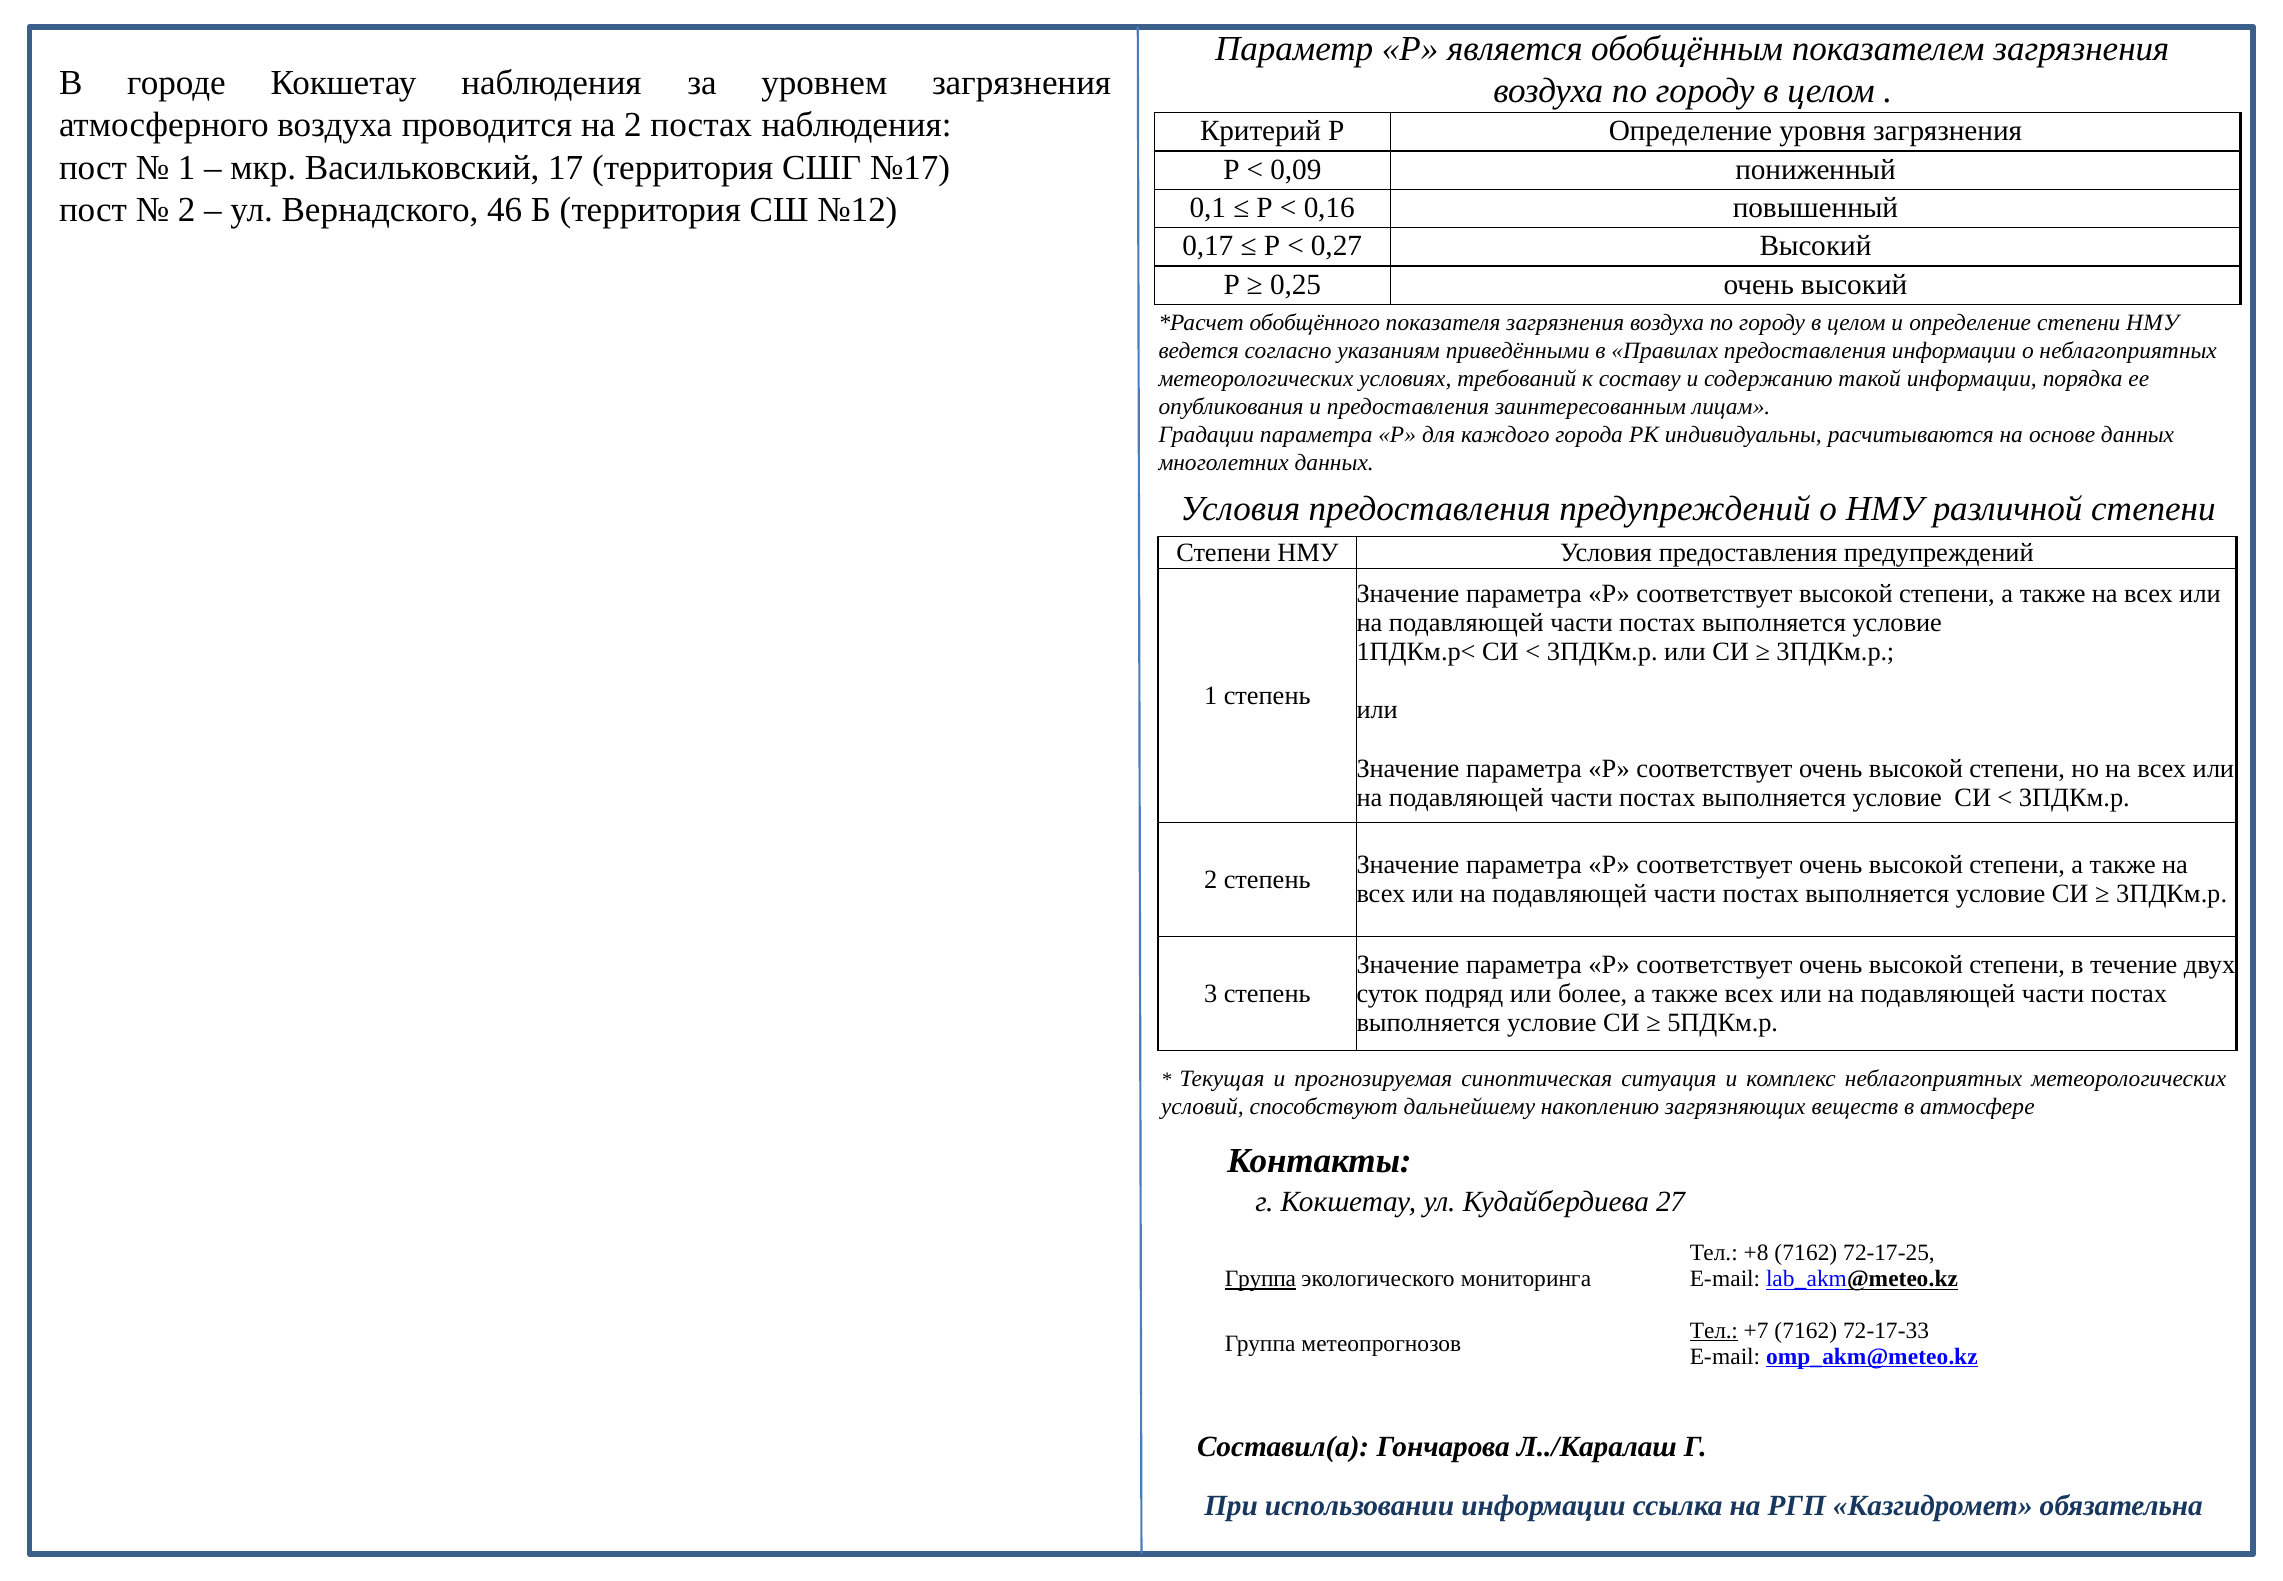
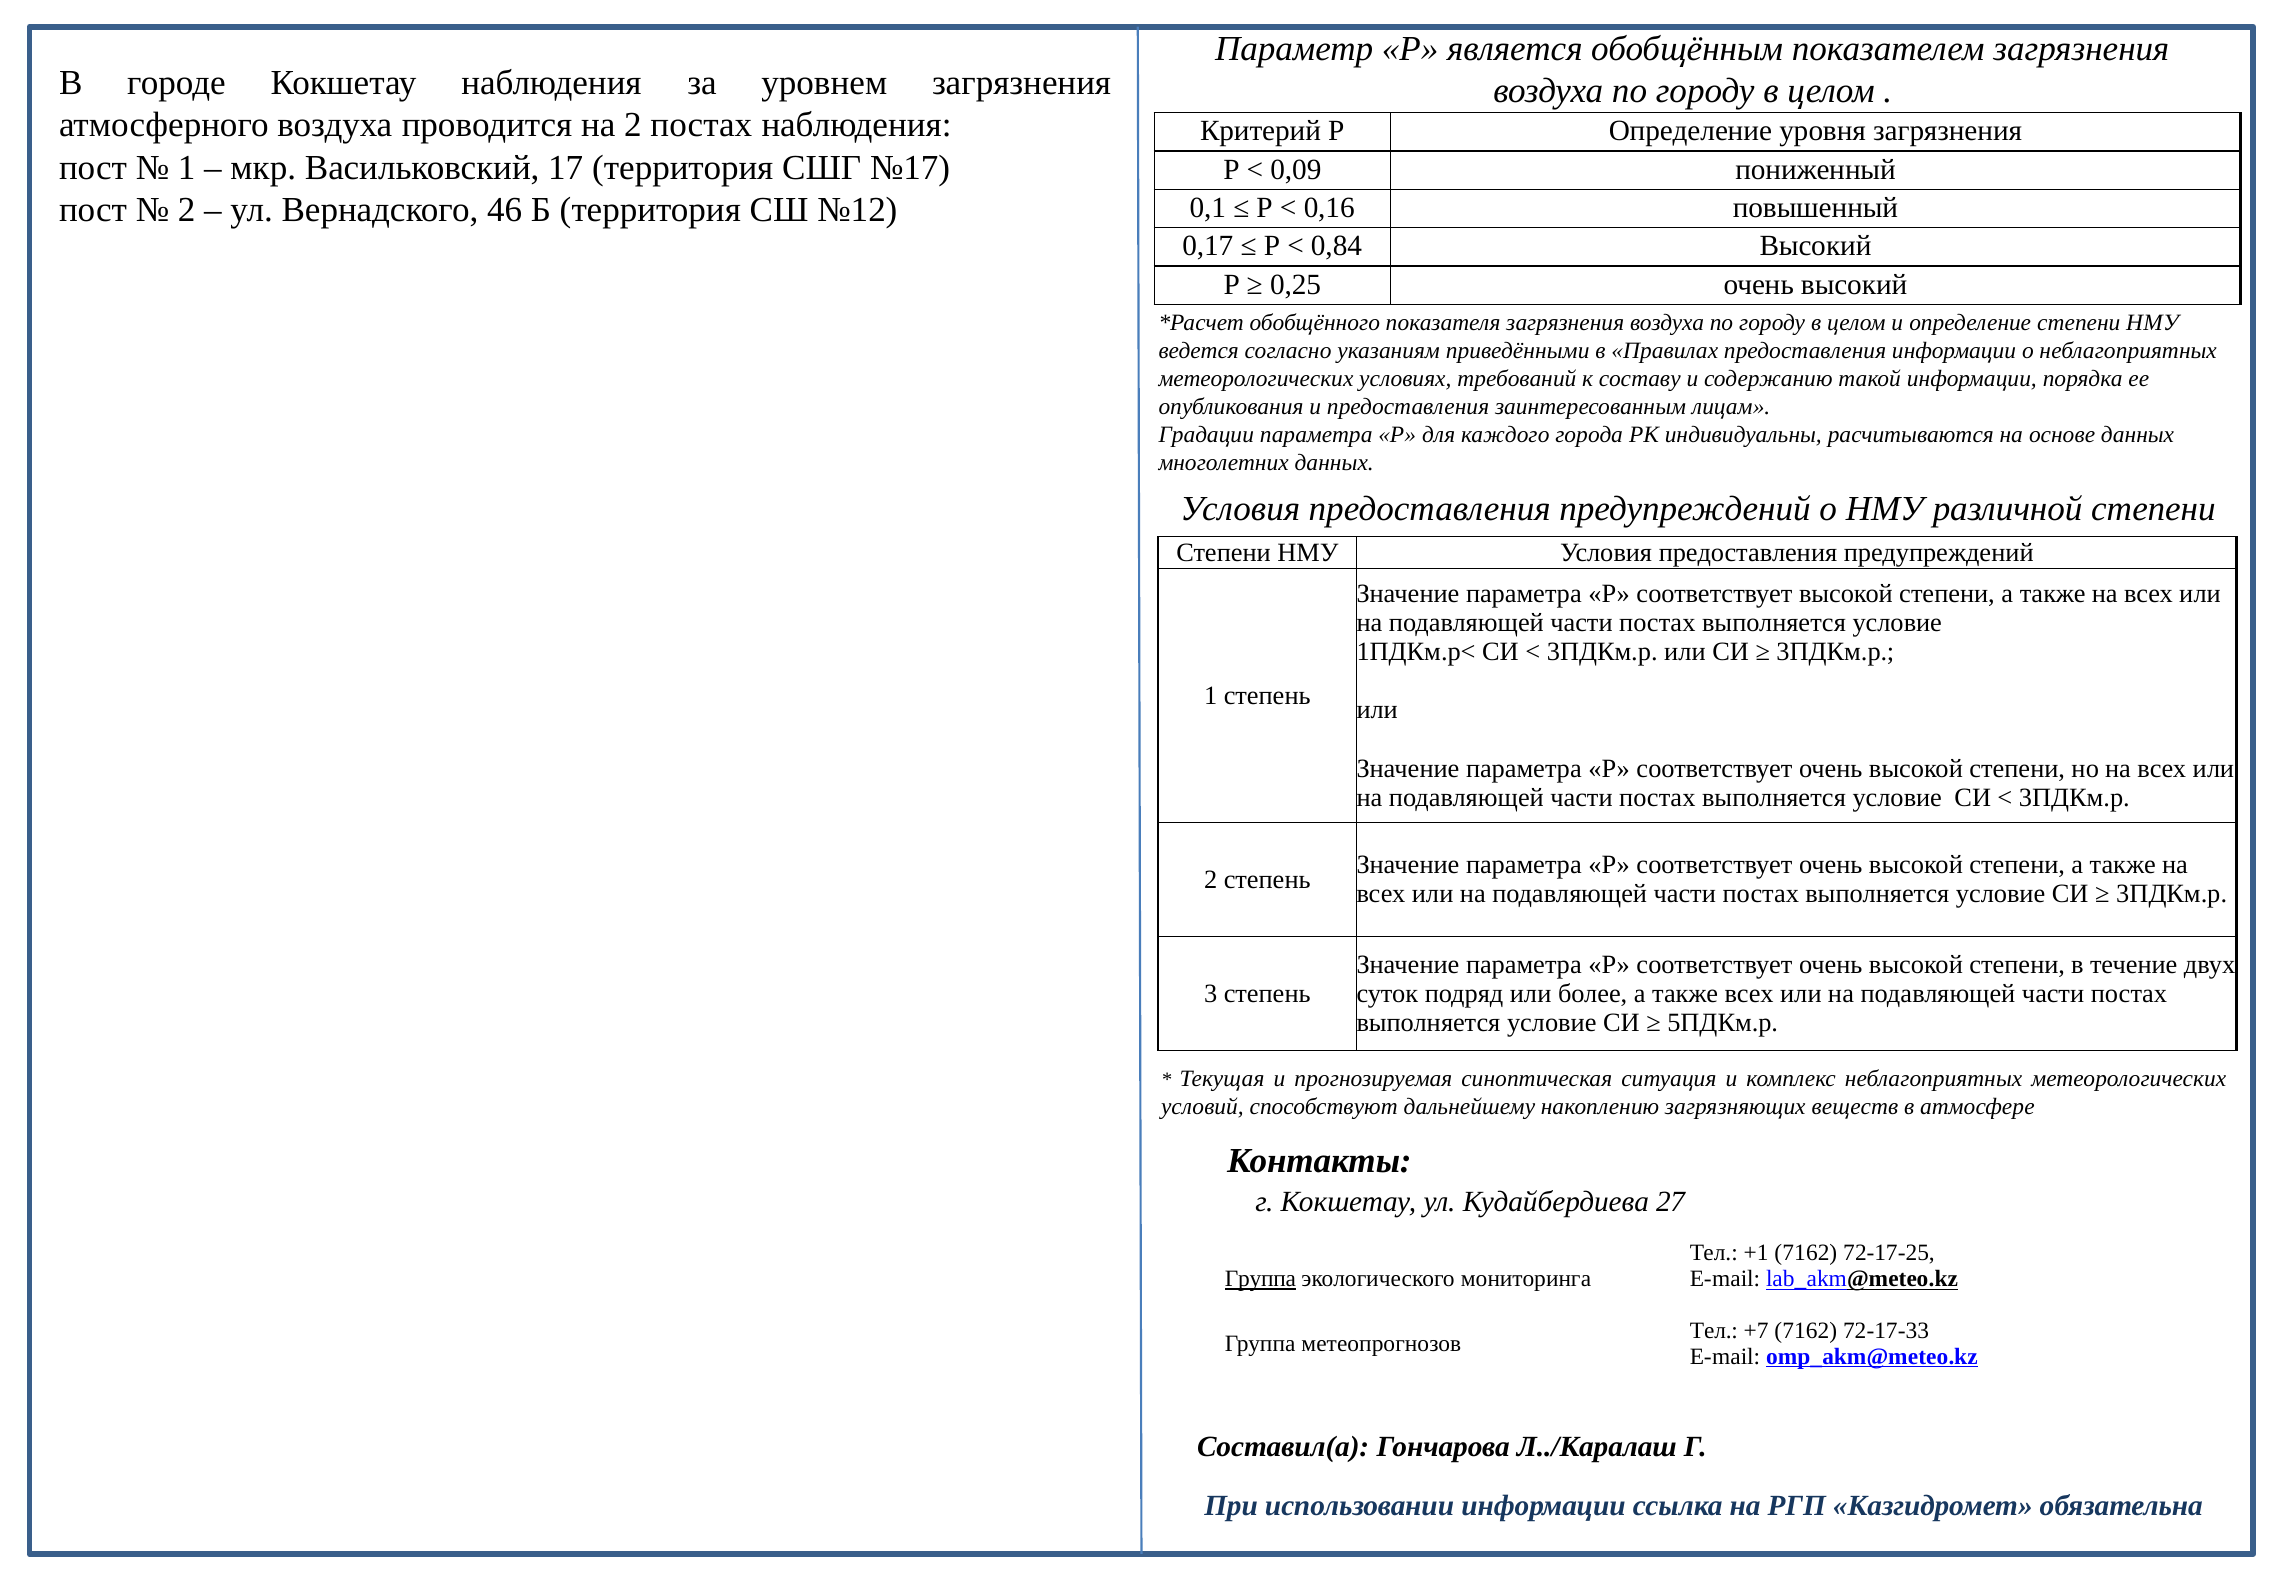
0,27: 0,27 -> 0,84 (1336, 246)
+8: +8 -> +1 (1756, 1253)
Тел underline: present -> none (1714, 1330)
